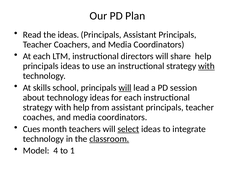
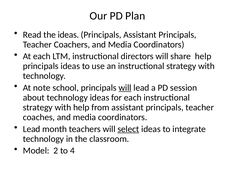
with underline: present -> none (206, 66)
skills: skills -> note (42, 88)
Cues: Cues -> Lead (32, 129)
classroom underline: present -> none (109, 139)
4: 4 -> 2 (56, 151)
1: 1 -> 4 (72, 151)
